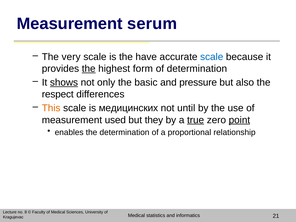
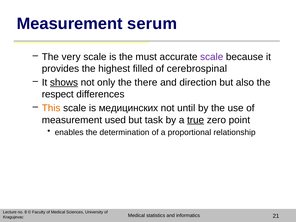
have: have -> must (146, 57)
scale colour: blue -> purple (212, 57)
the underline: present -> none (89, 69)
form: form -> filled (143, 69)
of determination: determination -> cerebrospinal (197, 69)
basic: basic -> there (146, 82)
pressure: pressure -> direction (198, 82)
they: they -> task (154, 120)
point underline: present -> none (239, 120)
